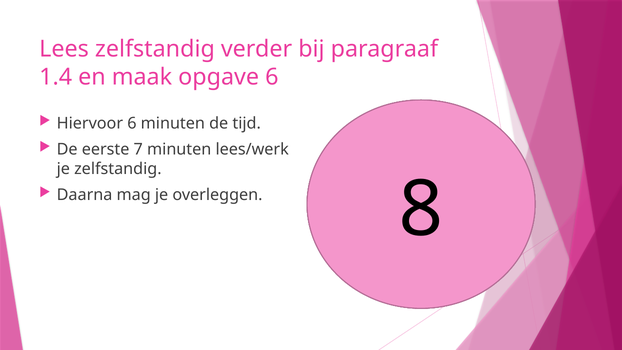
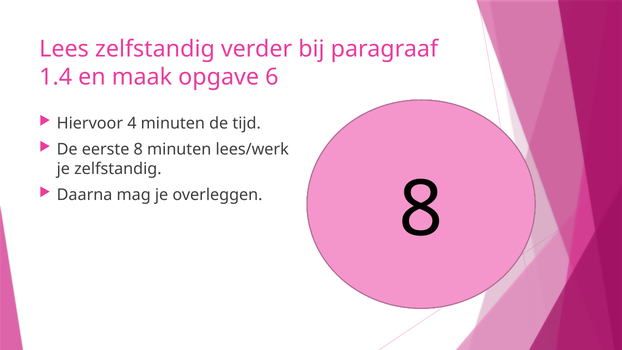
Hiervoor 6: 6 -> 4 (132, 123)
7: 7 -> 8 (138, 149)
